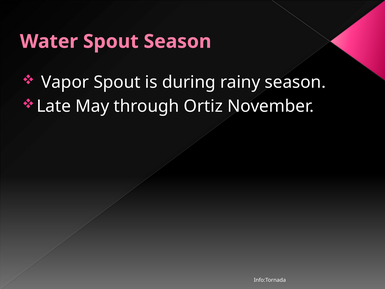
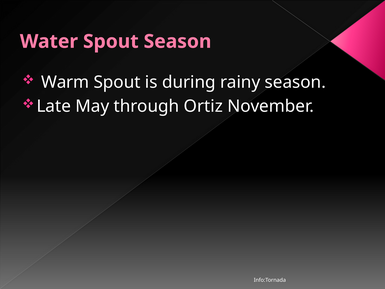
Vapor: Vapor -> Warm (65, 82)
